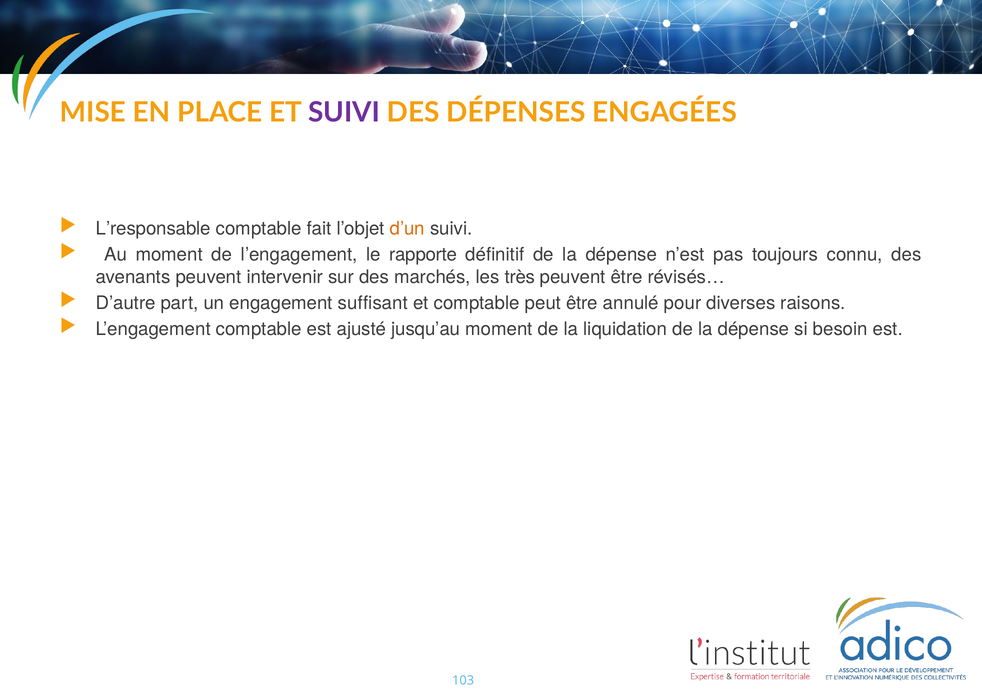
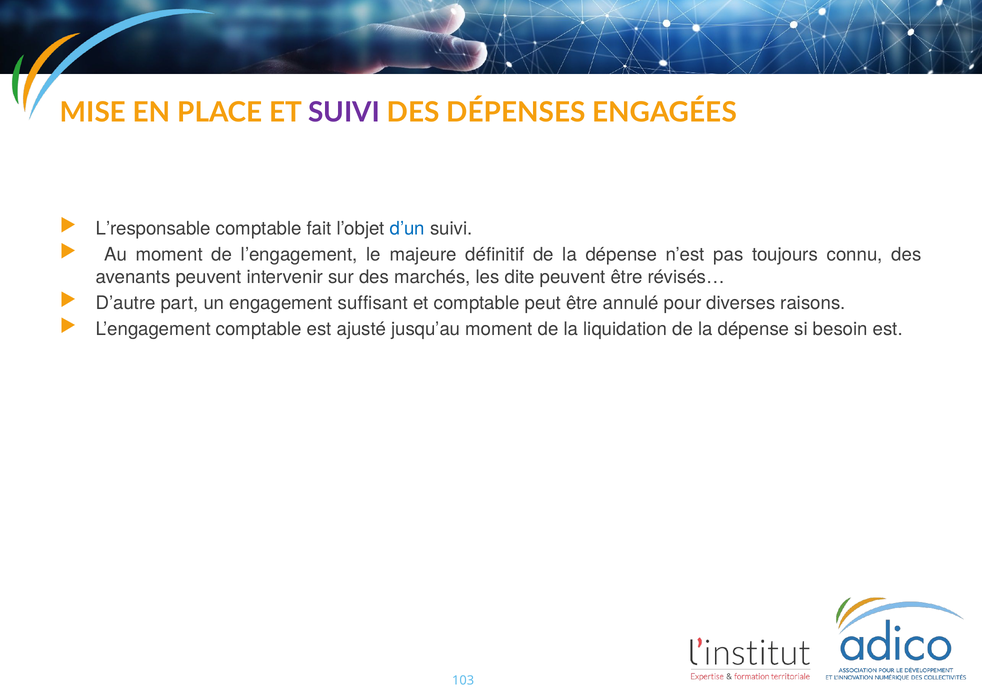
d’un colour: orange -> blue (407, 229)
rapporte: rapporte -> majeure (423, 255)
très: très -> dite (520, 277)
